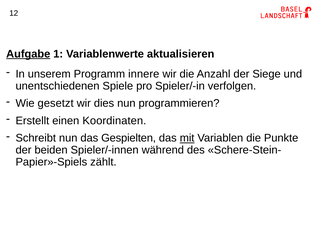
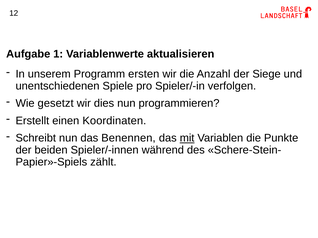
Aufgabe underline: present -> none (28, 54)
innere: innere -> ersten (144, 74)
Gespielten: Gespielten -> Benennen (128, 138)
